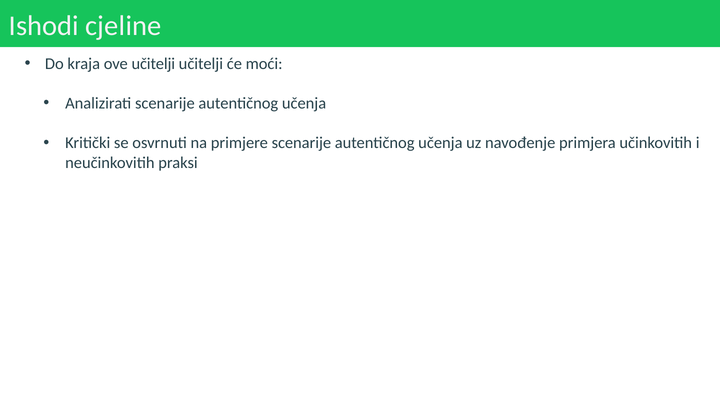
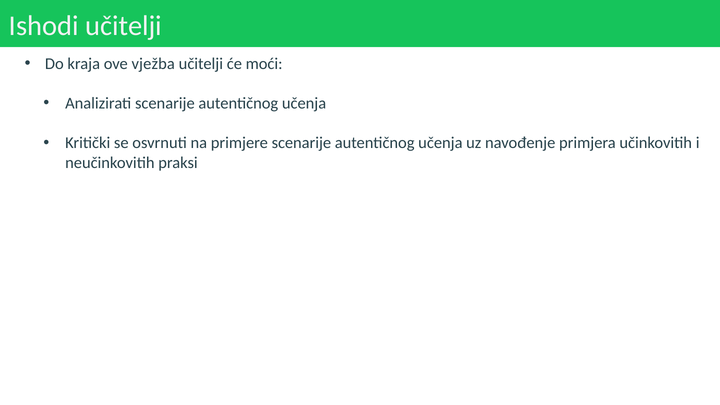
Ishodi cjeline: cjeline -> učitelji (124, 26)
ove učitelji: učitelji -> vježba (153, 64)
